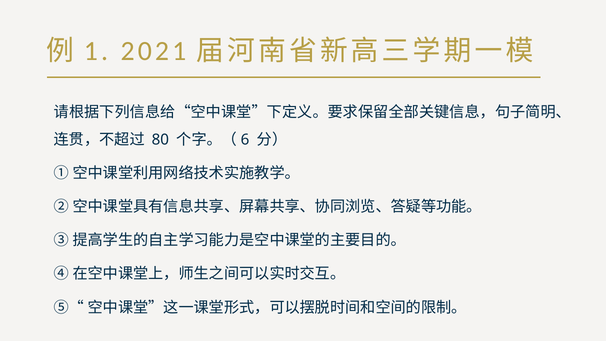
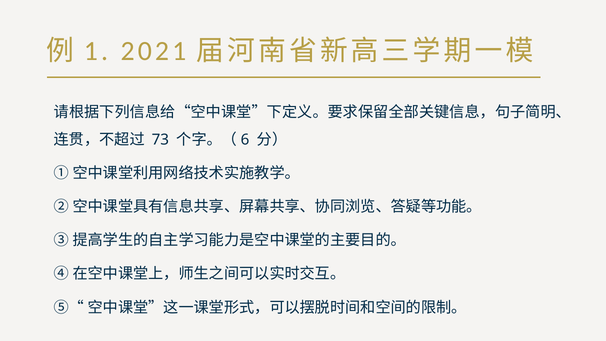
80: 80 -> 73 (160, 140)
